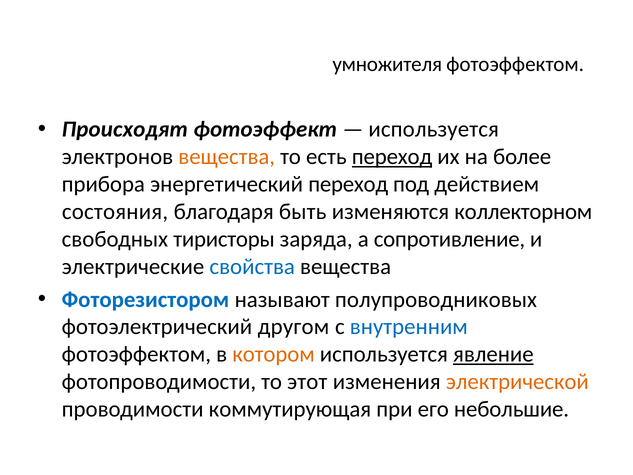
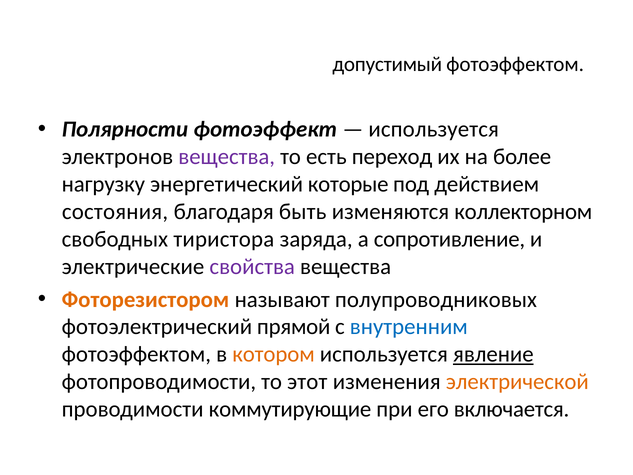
умножителя: умножителя -> допустимый (387, 64)
Происходят: Происходят -> Полярности (125, 129)
вещества colour: orange -> purple (227, 157)
переход underline: present -> none (392, 157)
прибора: прибора -> нагрузку (103, 184)
энергетический переход: переход -> которые (348, 184)
тиристоры: тиристоры -> тиристора (224, 239)
свойства colour: blue -> purple (252, 266)
Фоторезистором colour: blue -> orange (145, 299)
другом: другом -> прямой (294, 327)
коммутирующая: коммутирующая -> коммутирующие (290, 409)
небольшие: небольшие -> включается (512, 409)
